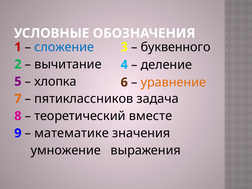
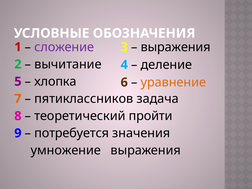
сложение colour: blue -> purple (64, 47)
буквенного: буквенного -> выражения (176, 47)
вместе: вместе -> пройти (151, 116)
математике: математике -> потребуется (72, 133)
